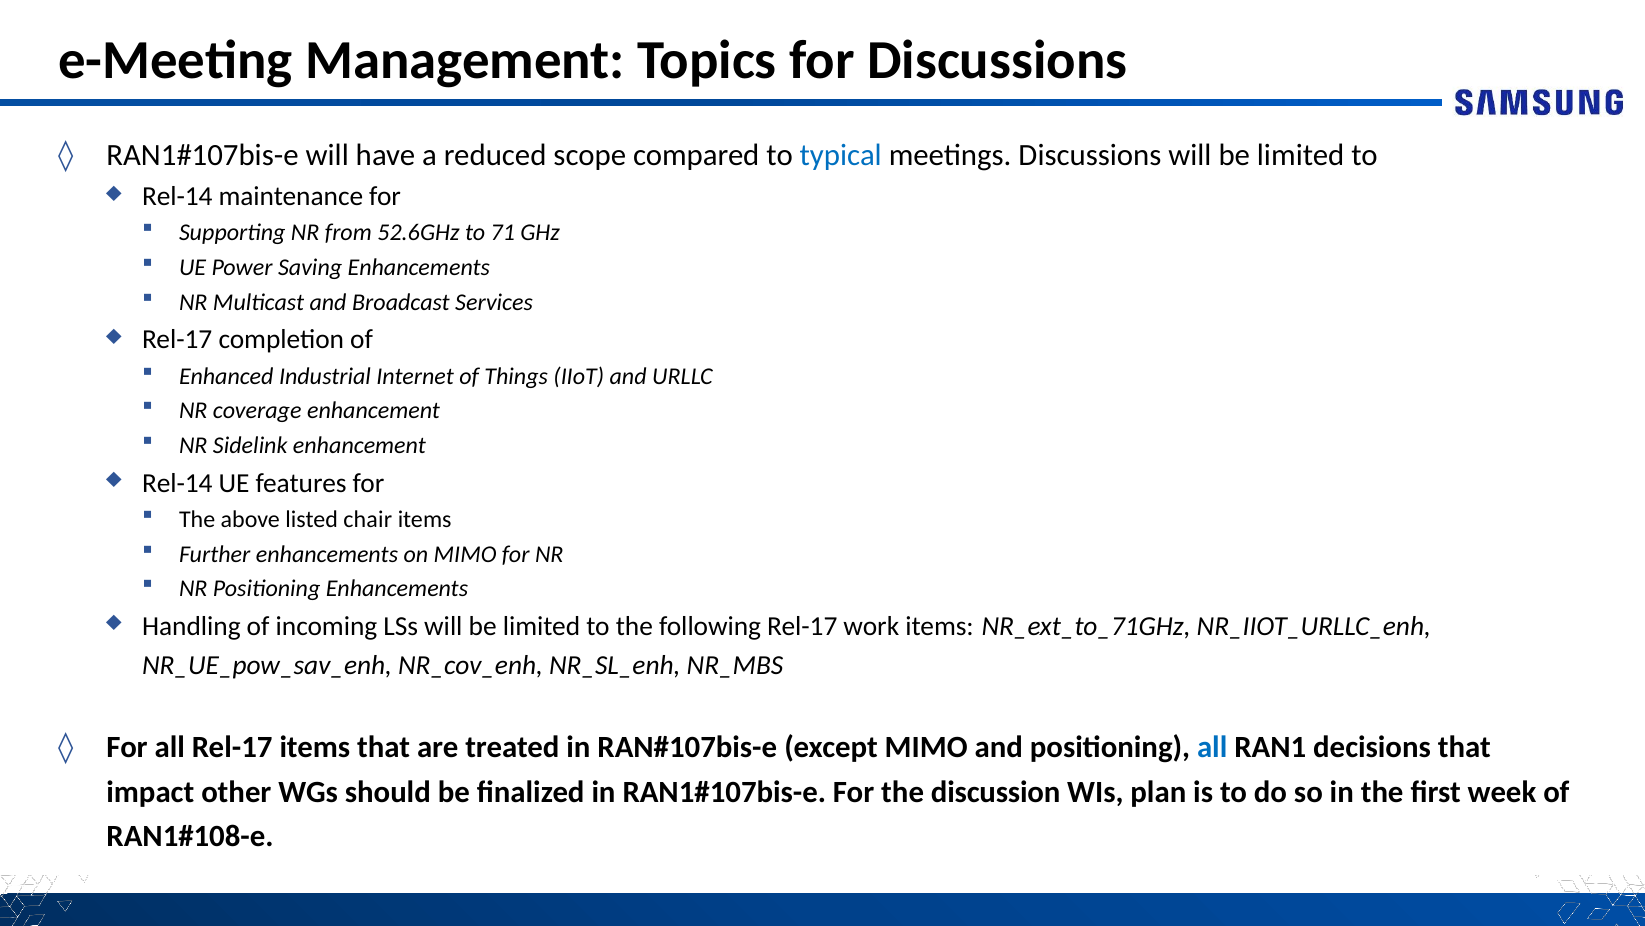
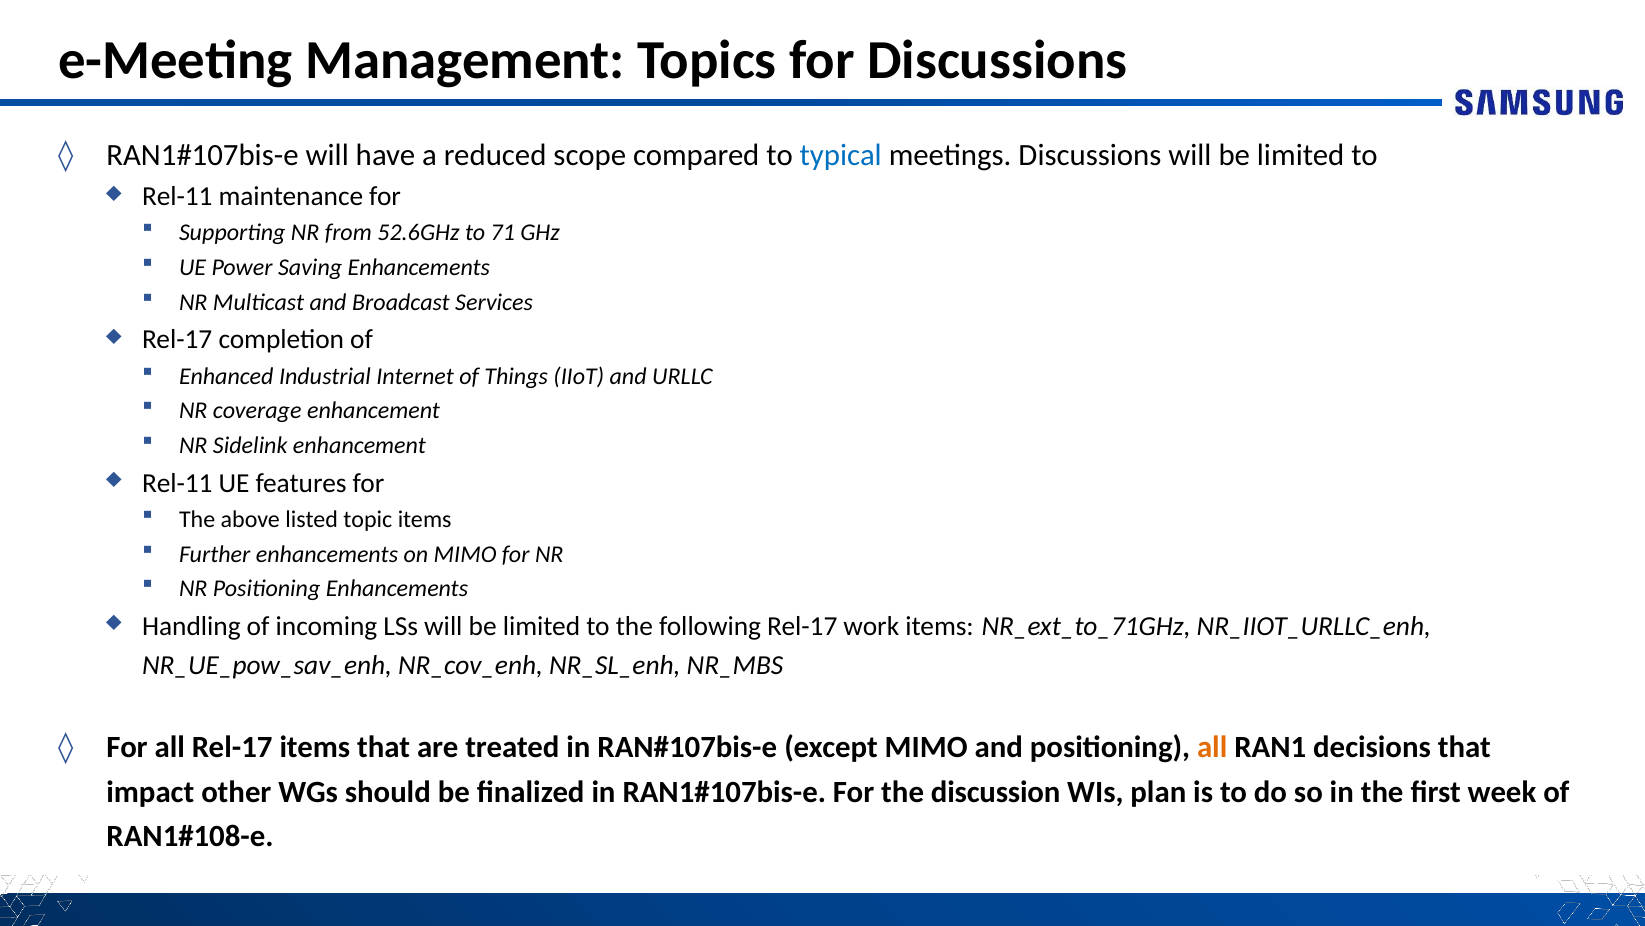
Rel-14: Rel-14 -> Rel-11 (177, 196)
Rel-14: Rel-14 -> Rel-11 (177, 483)
chair: chair -> topic (368, 519)
all colour: blue -> orange (1212, 747)
